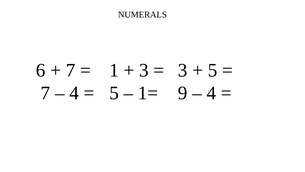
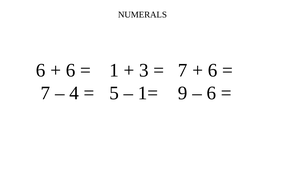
7: 7 -> 6 (71, 70)
3: 3 -> 7 (183, 70)
5: 5 -> 6 (213, 70)
4: 4 -> 6 (211, 93)
